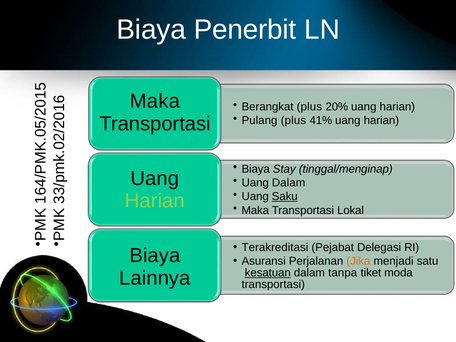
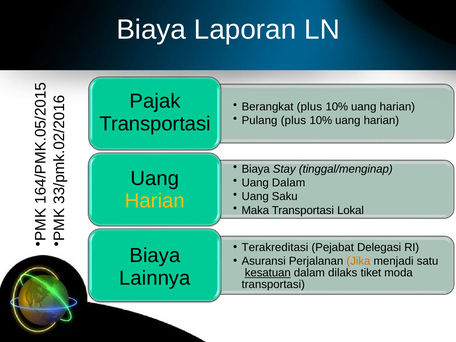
Penerbit: Penerbit -> Laporan (245, 30)
Maka: Maka -> Pajak (155, 101)
Berangkat plus 20%: 20% -> 10% (337, 107)
Pulang plus 41%: 41% -> 10% (321, 121)
Saku underline: present -> none (285, 197)
Harian colour: light green -> yellow (155, 201)
tanpa: tanpa -> dilaks (343, 273)
